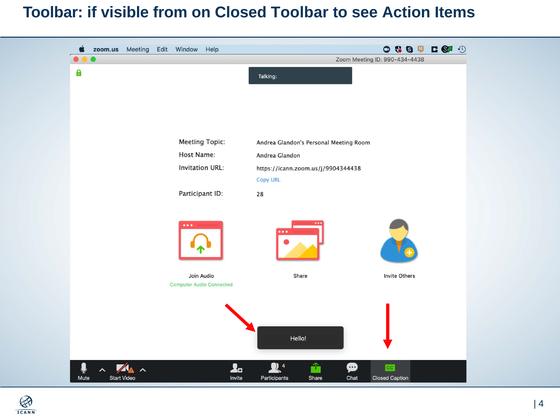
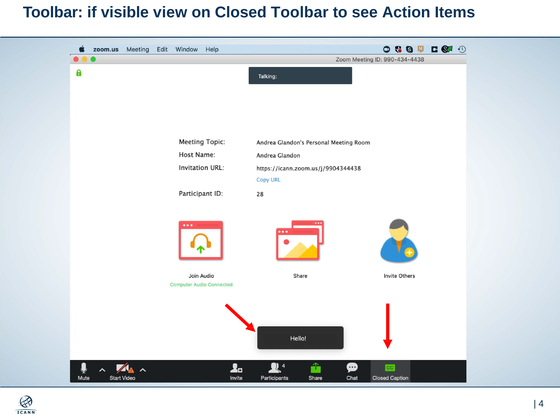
from: from -> view (170, 12)
